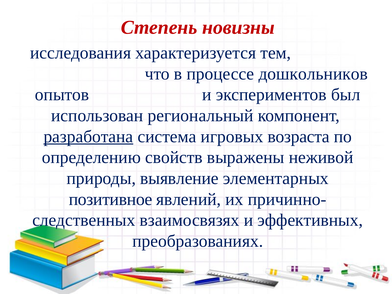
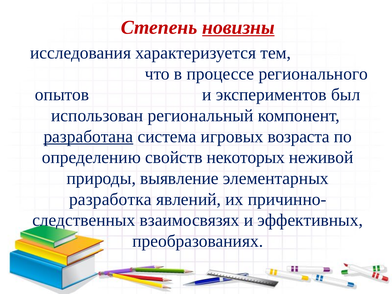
новизны underline: none -> present (238, 27)
дошкольников: дошкольников -> регионального (313, 74)
выражены: выражены -> некоторых (246, 157)
позитивное: позитивное -> разработка (110, 199)
